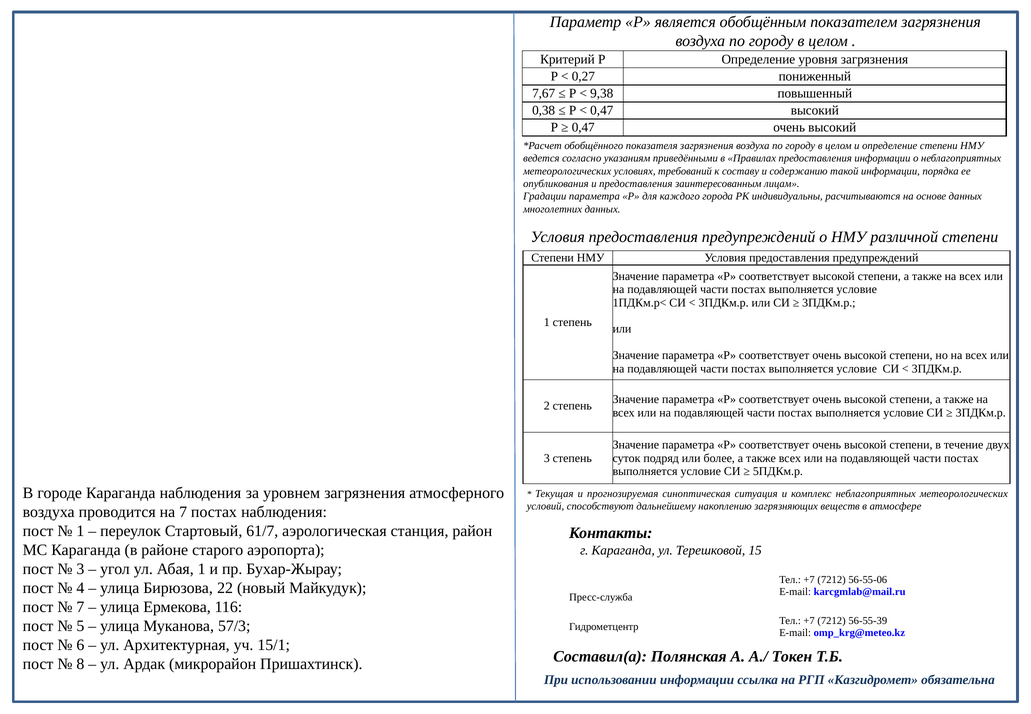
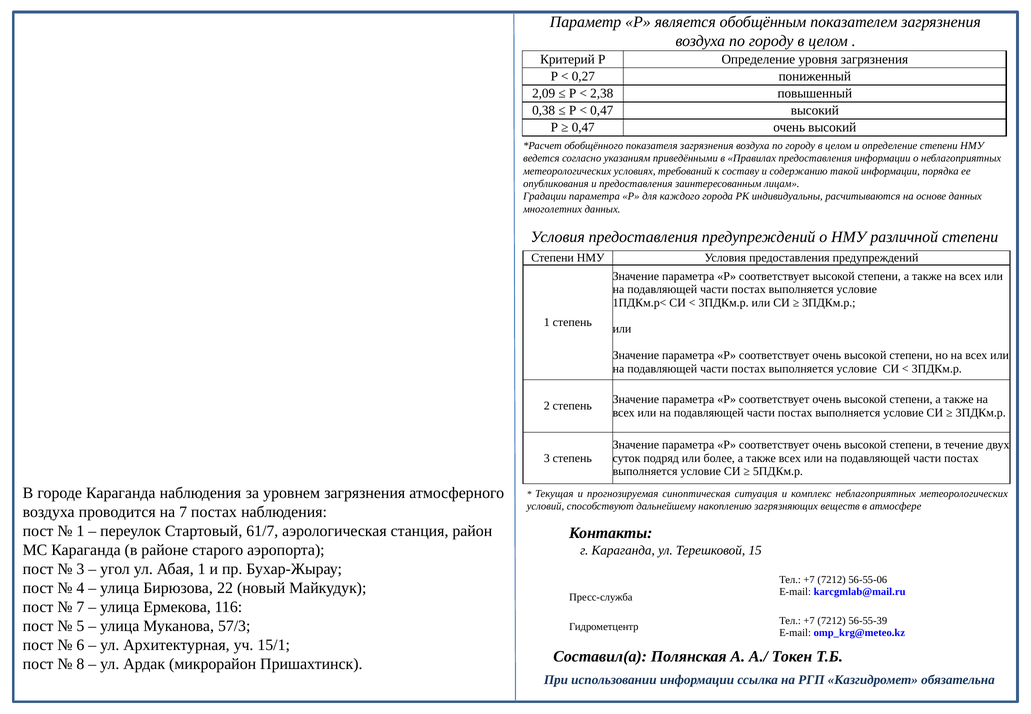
7,67: 7,67 -> 2,09 (544, 93)
9,38: 9,38 -> 2,38 (602, 93)
